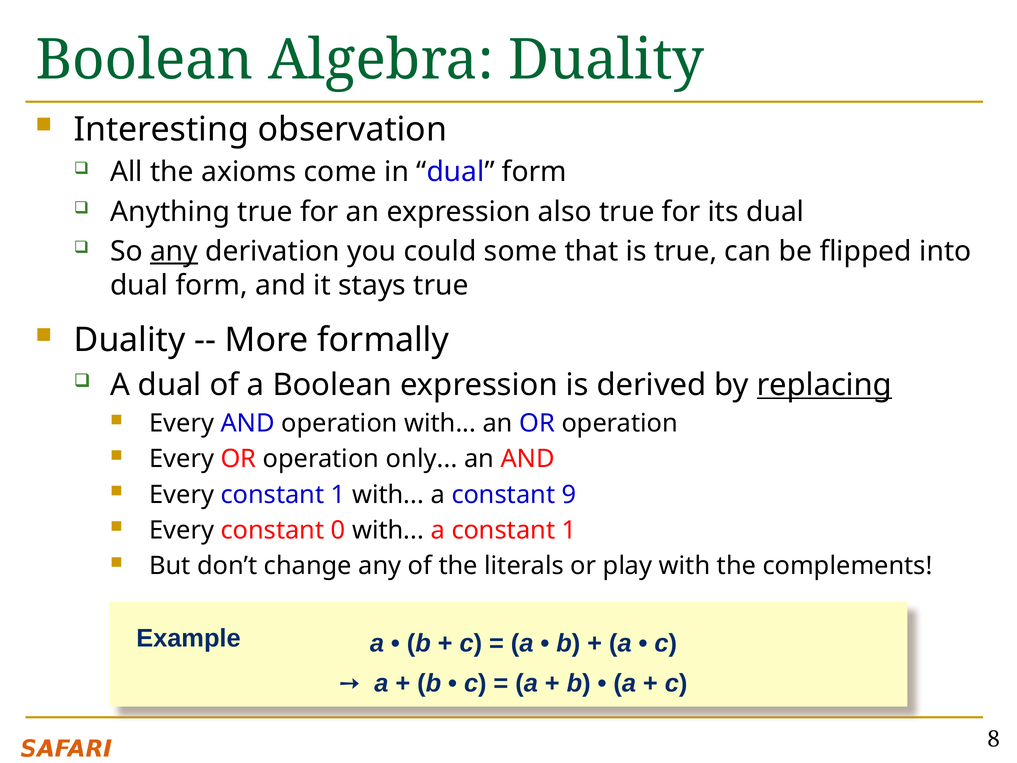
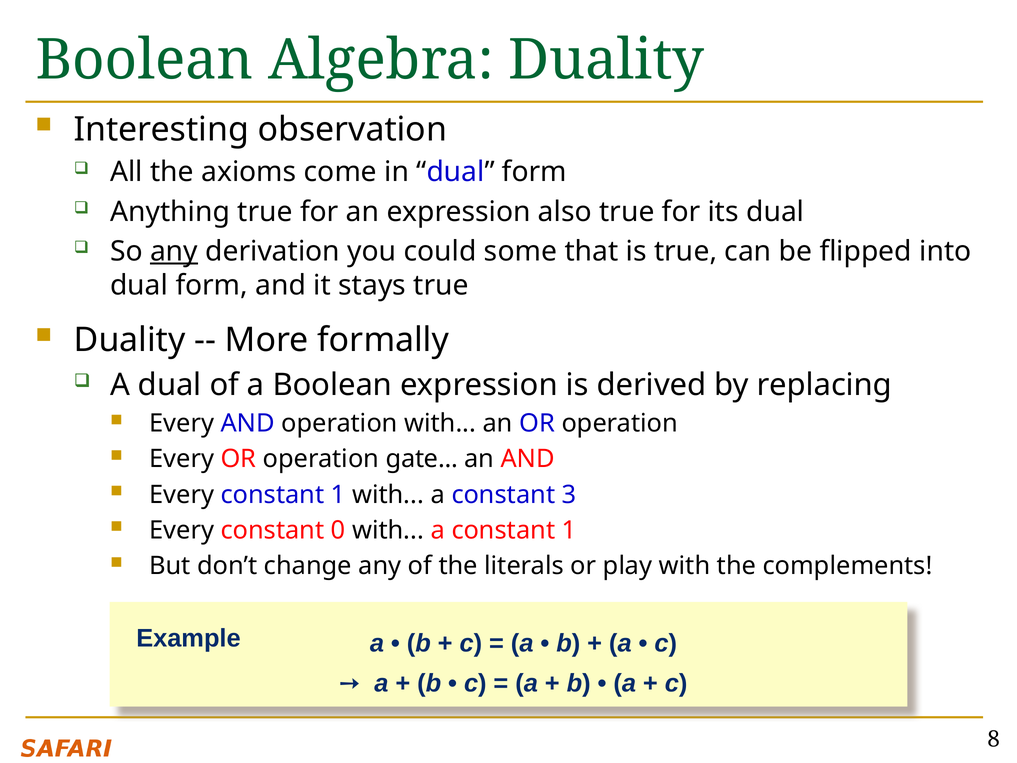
replacing underline: present -> none (824, 385)
only: only -> gate (422, 459)
9: 9 -> 3 (569, 494)
